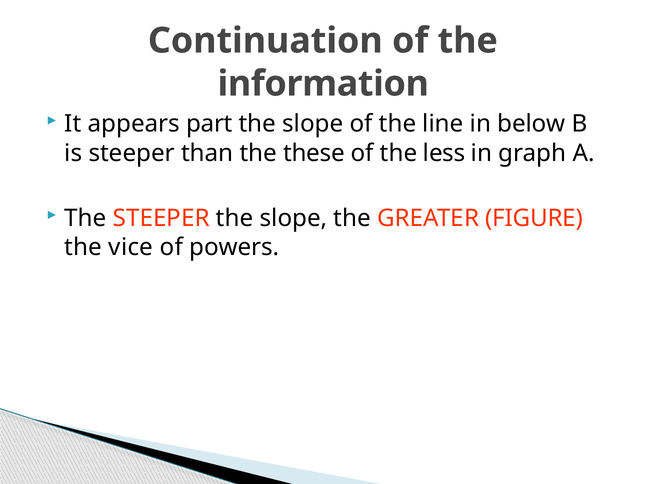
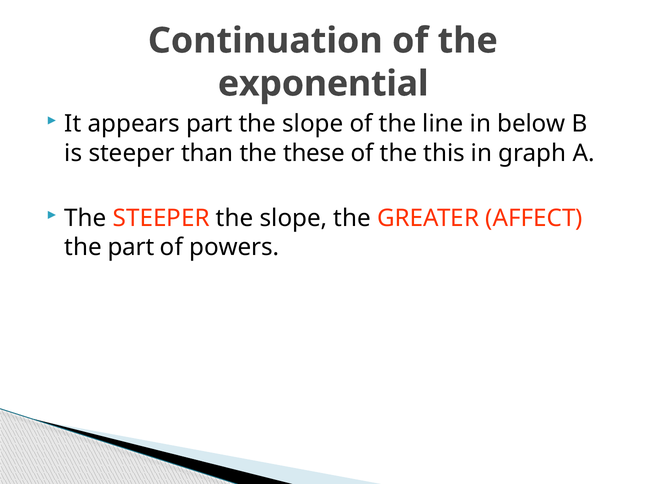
information: information -> exponential (323, 84)
less: less -> this (444, 153)
FIGURE: FIGURE -> AFFECT (534, 219)
the vice: vice -> part (131, 248)
